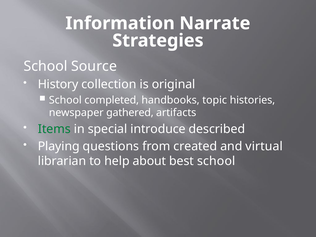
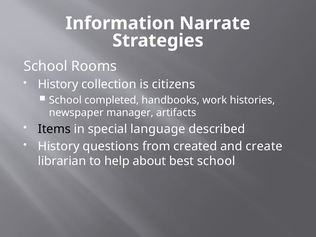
Source: Source -> Rooms (94, 66)
original: original -> citizens (173, 84)
topic: topic -> work (215, 100)
gathered: gathered -> manager (130, 113)
Items colour: green -> black (54, 129)
introduce: introduce -> language (158, 129)
Playing: Playing -> History (59, 146)
virtual: virtual -> create (264, 146)
